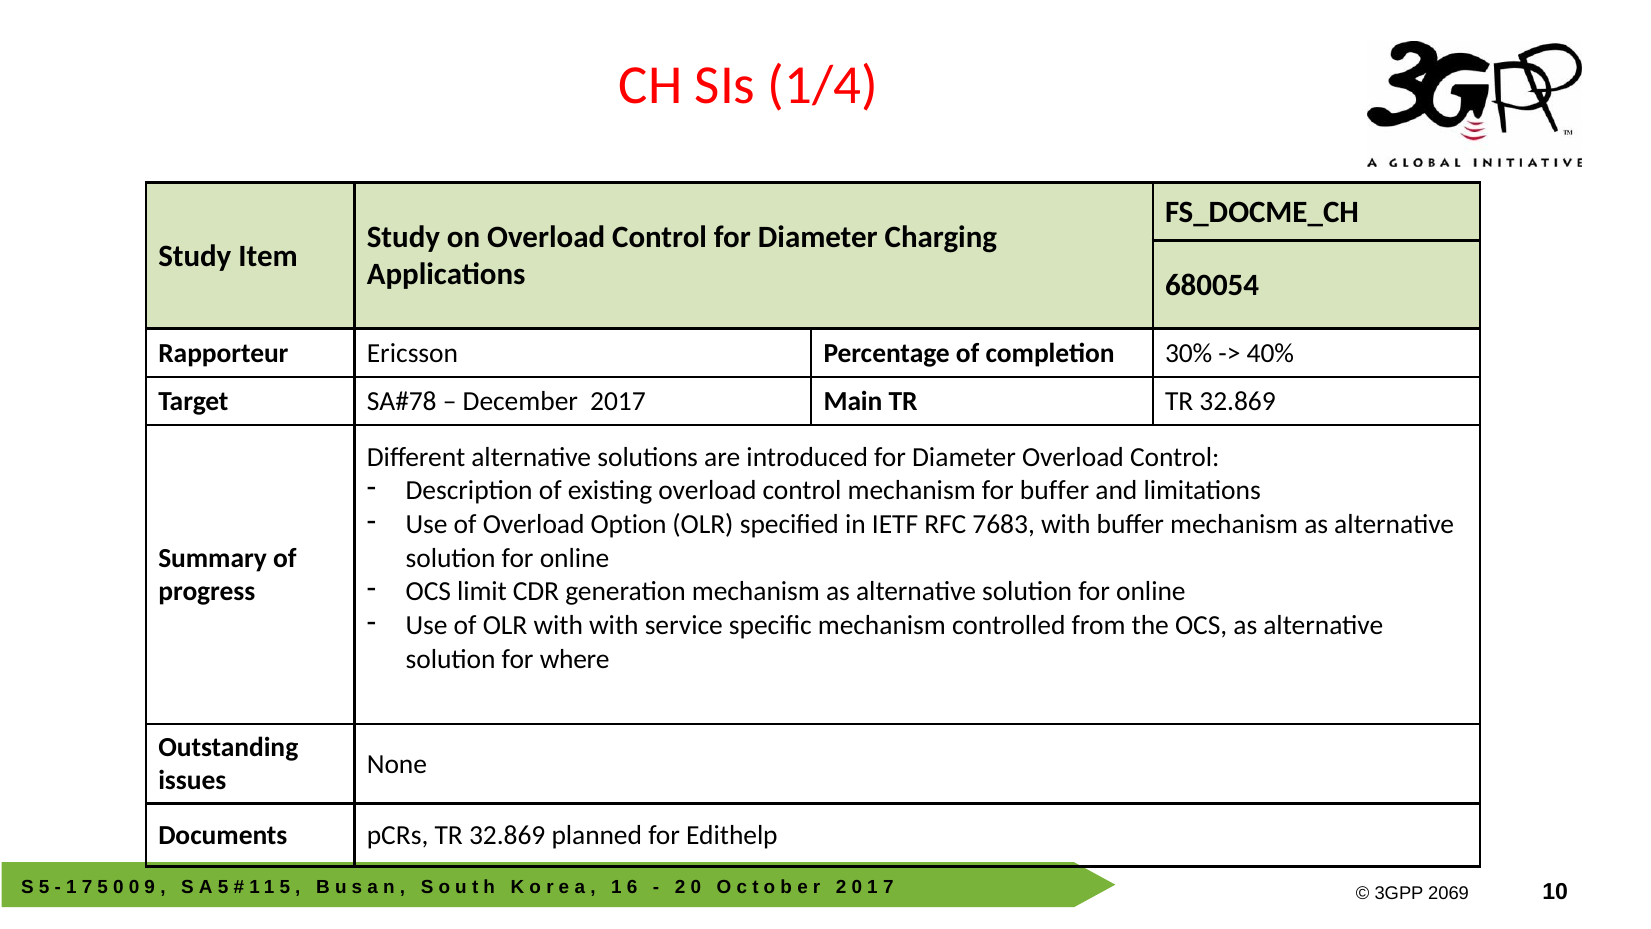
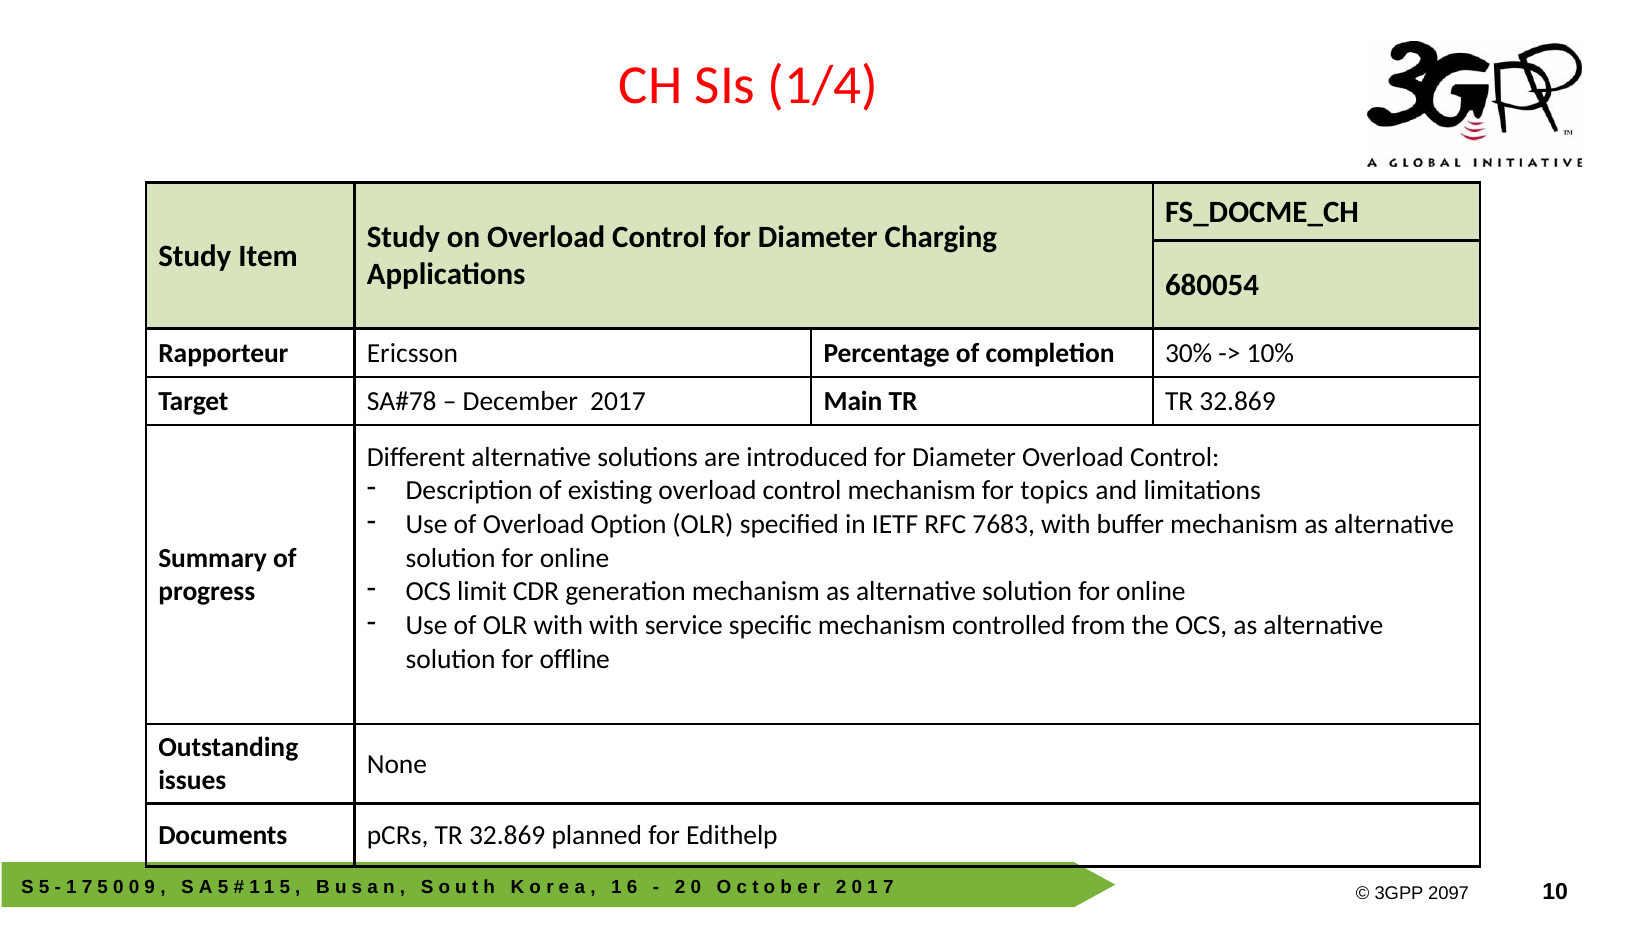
40%: 40% -> 10% (1270, 353)
for buffer: buffer -> topics (1054, 491)
where: where -> offline (575, 659)
2069: 2069 -> 2097 (1449, 894)
